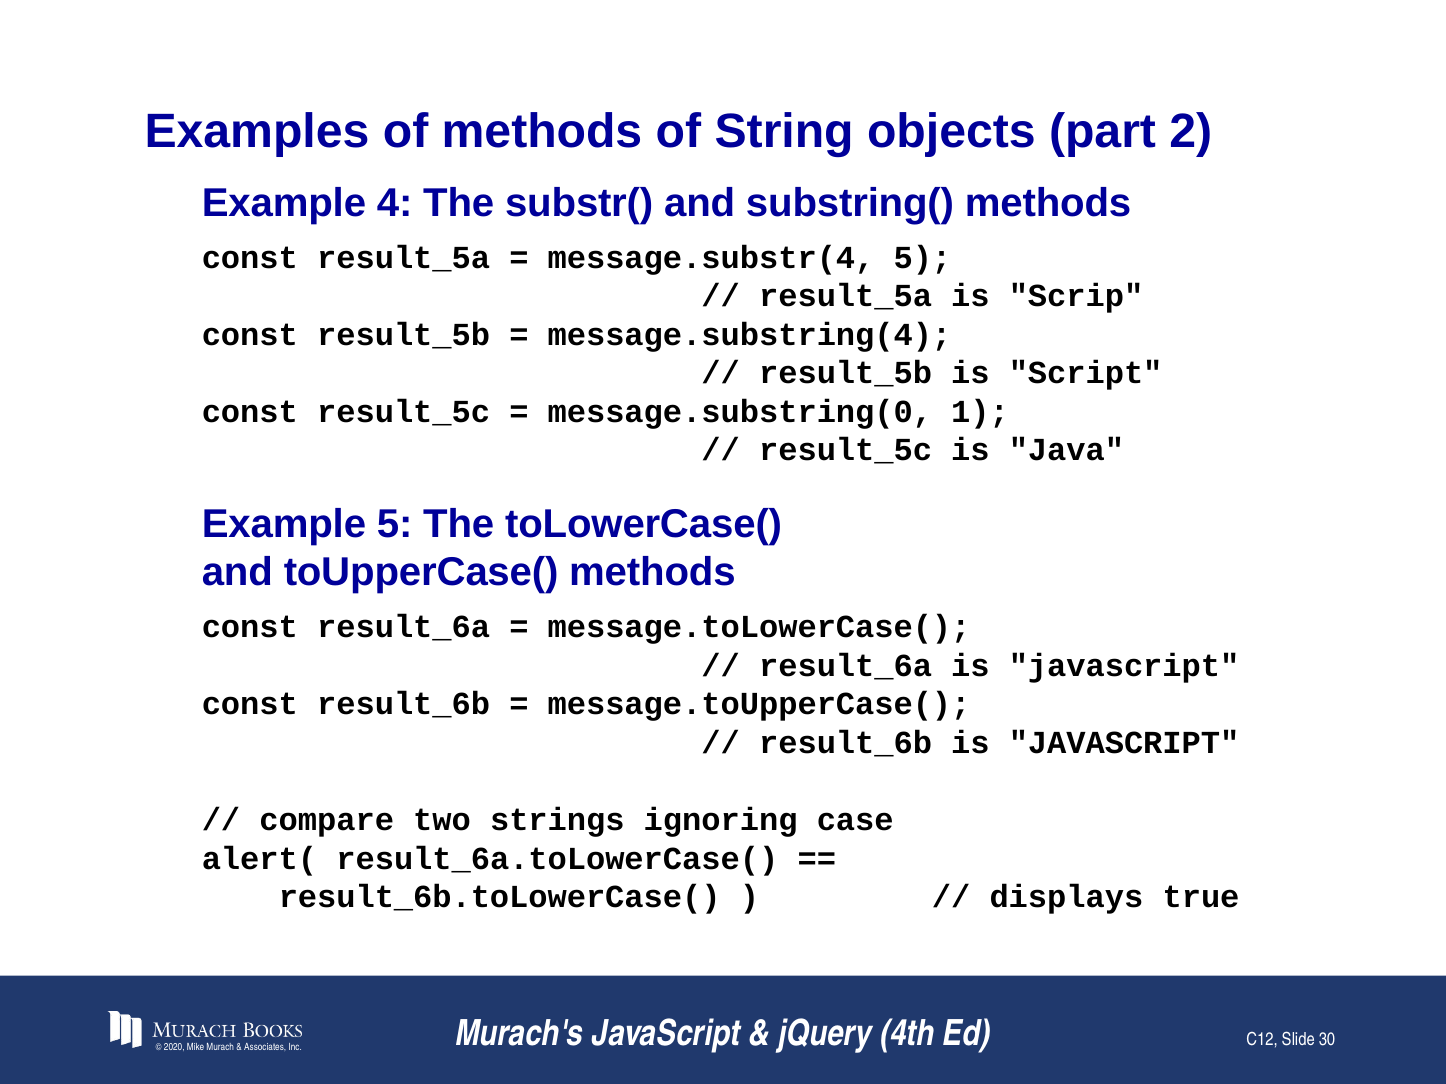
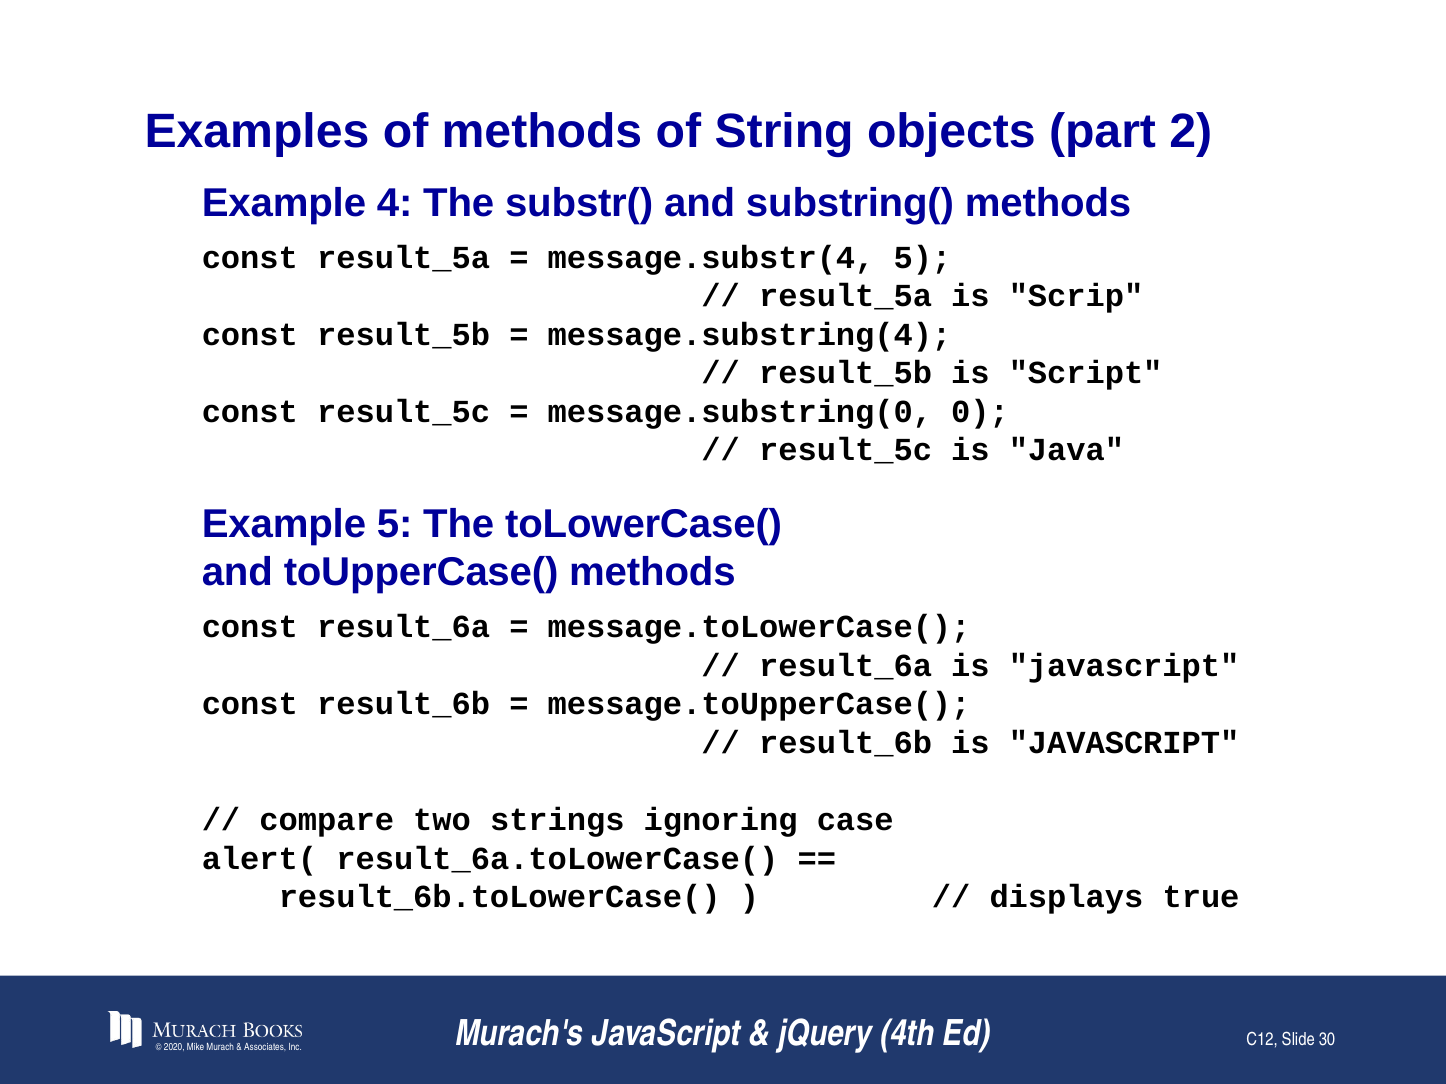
1: 1 -> 0 (980, 412)
